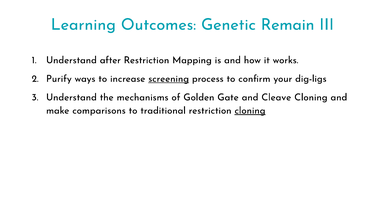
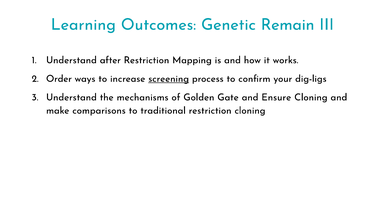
Purify: Purify -> Order (59, 79)
Cleave: Cleave -> Ensure (276, 97)
cloning underline: present -> none (250, 111)
